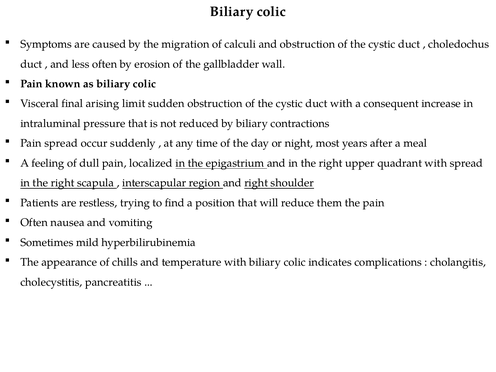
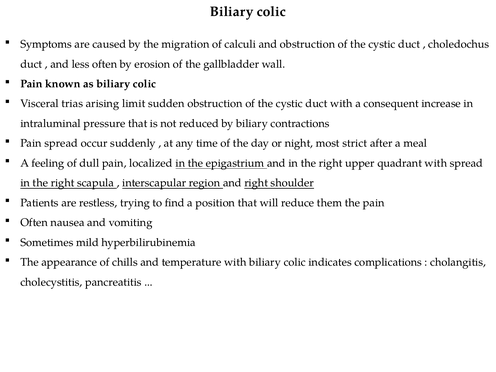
final: final -> trias (72, 104)
years: years -> strict (355, 143)
